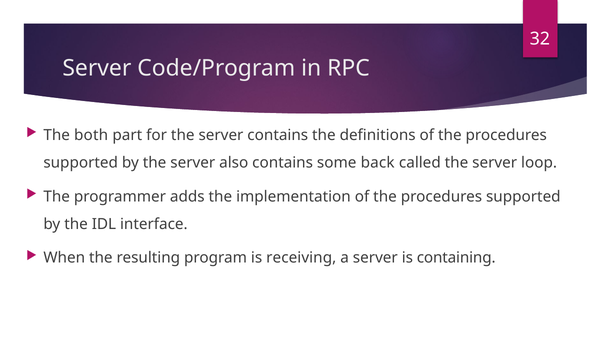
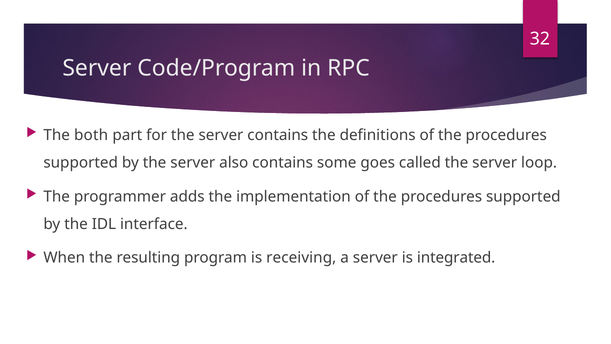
back: back -> goes (378, 162)
containing: containing -> integrated (456, 258)
